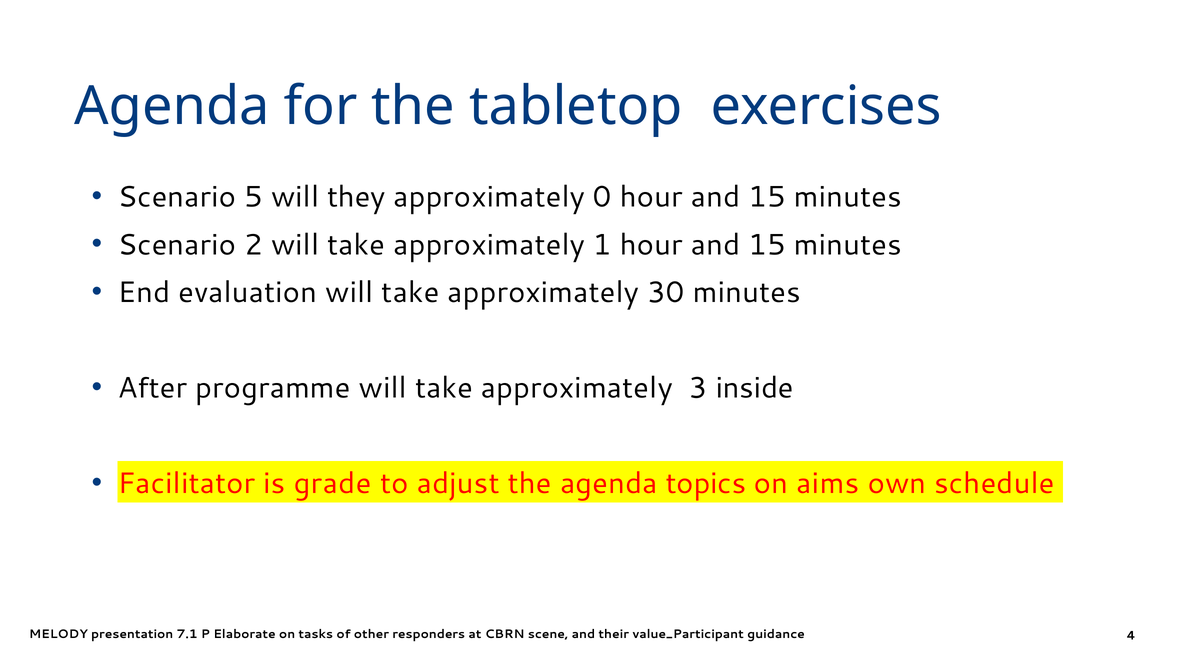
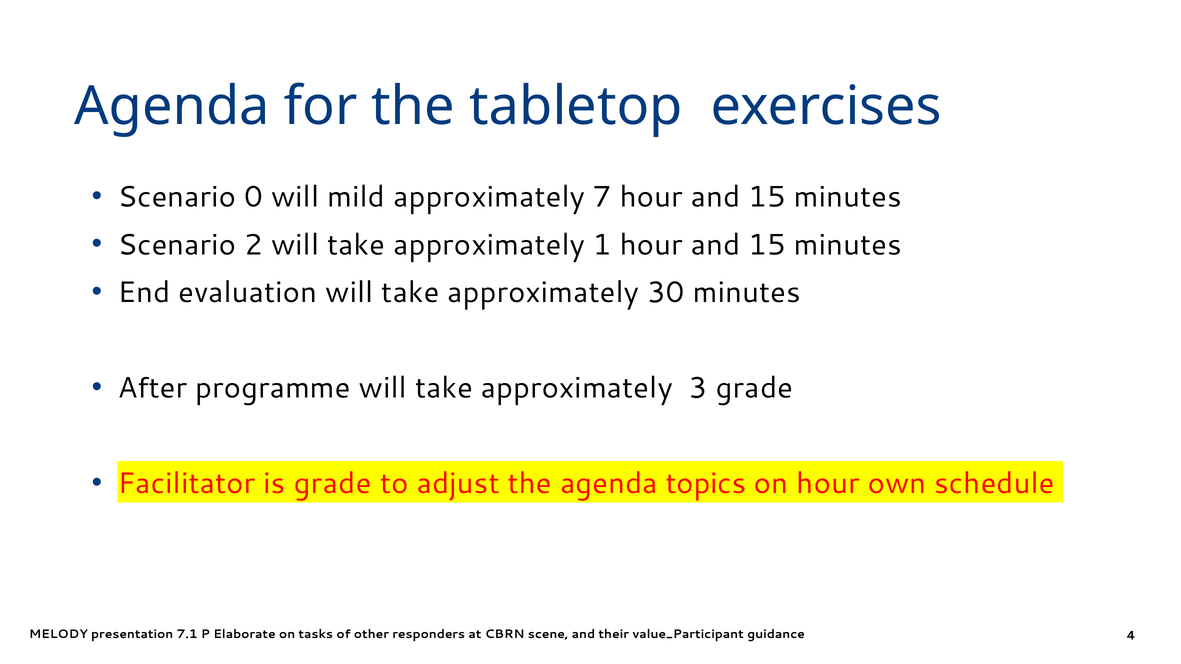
5: 5 -> 0 (254, 197)
they: they -> mild (356, 197)
0: 0 -> 7 (602, 197)
3 inside: inside -> grade (754, 388)
on aims: aims -> hour (828, 484)
